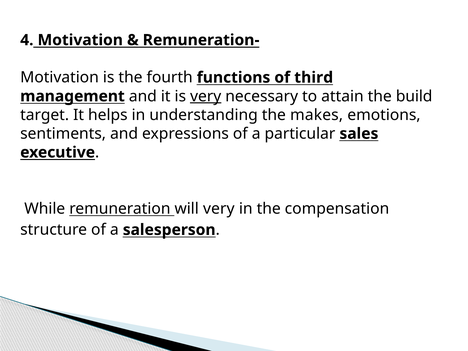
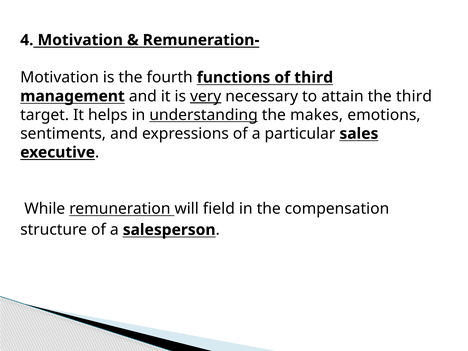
the build: build -> third (414, 96)
understanding underline: none -> present (204, 115)
will very: very -> field (219, 209)
